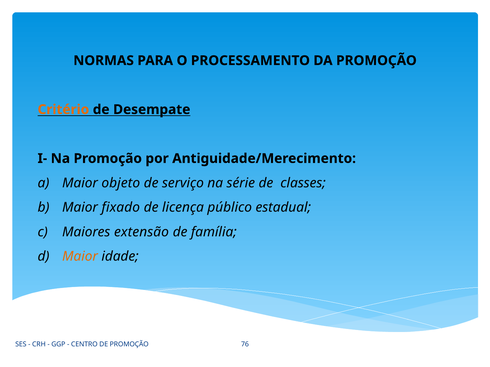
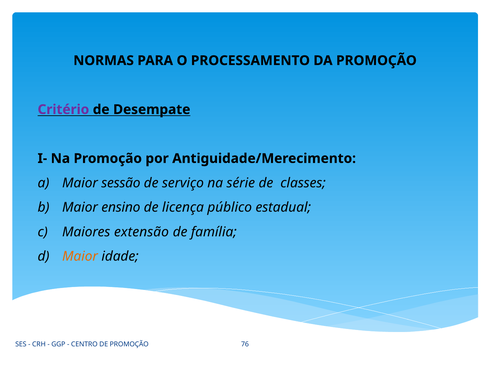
Critério colour: orange -> purple (63, 110)
objeto: objeto -> sessão (121, 183)
fixado: fixado -> ensino (121, 208)
